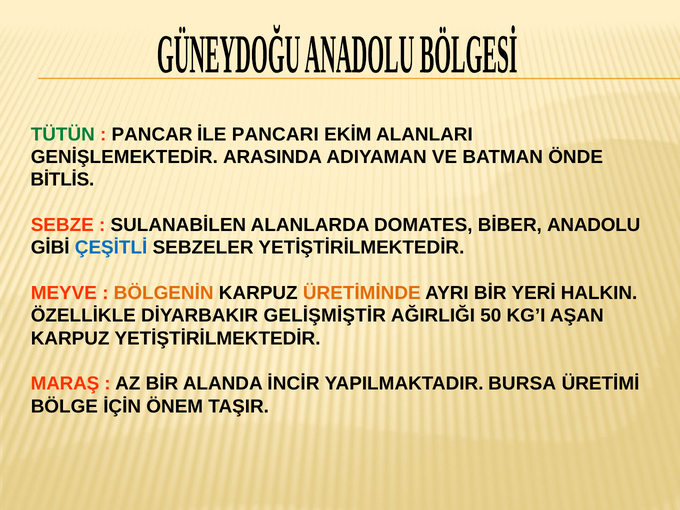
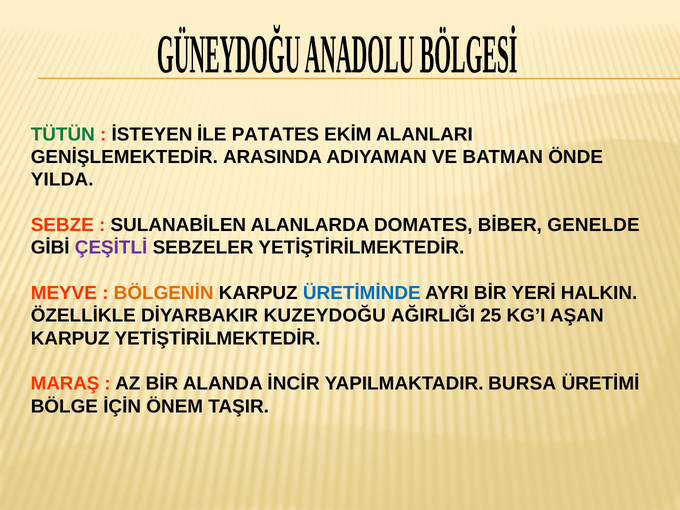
PANCAR: PANCAR -> İSTEYEN (152, 134)
PANCARI: PANCARI -> PATATES (275, 134)
BİTLİS: BİTLİS -> YILDA (62, 180)
ANADOLU: ANADOLU -> GENELDE (593, 225)
ÇEŞİTLİ colour: blue -> purple (111, 248)
ÜRETİMİNDE colour: orange -> blue (362, 293)
GELİŞMİŞTİR: GELİŞMİŞTİR -> KUZEYDOĞU (325, 316)
50: 50 -> 25 (491, 316)
